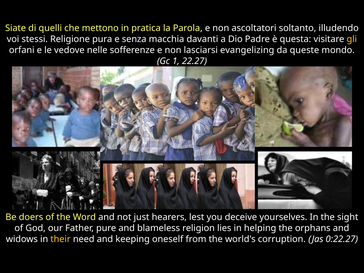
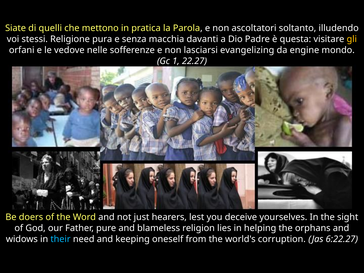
queste: queste -> engine (304, 50)
their colour: yellow -> light blue (61, 239)
0:22.27: 0:22.27 -> 6:22.27 (342, 239)
